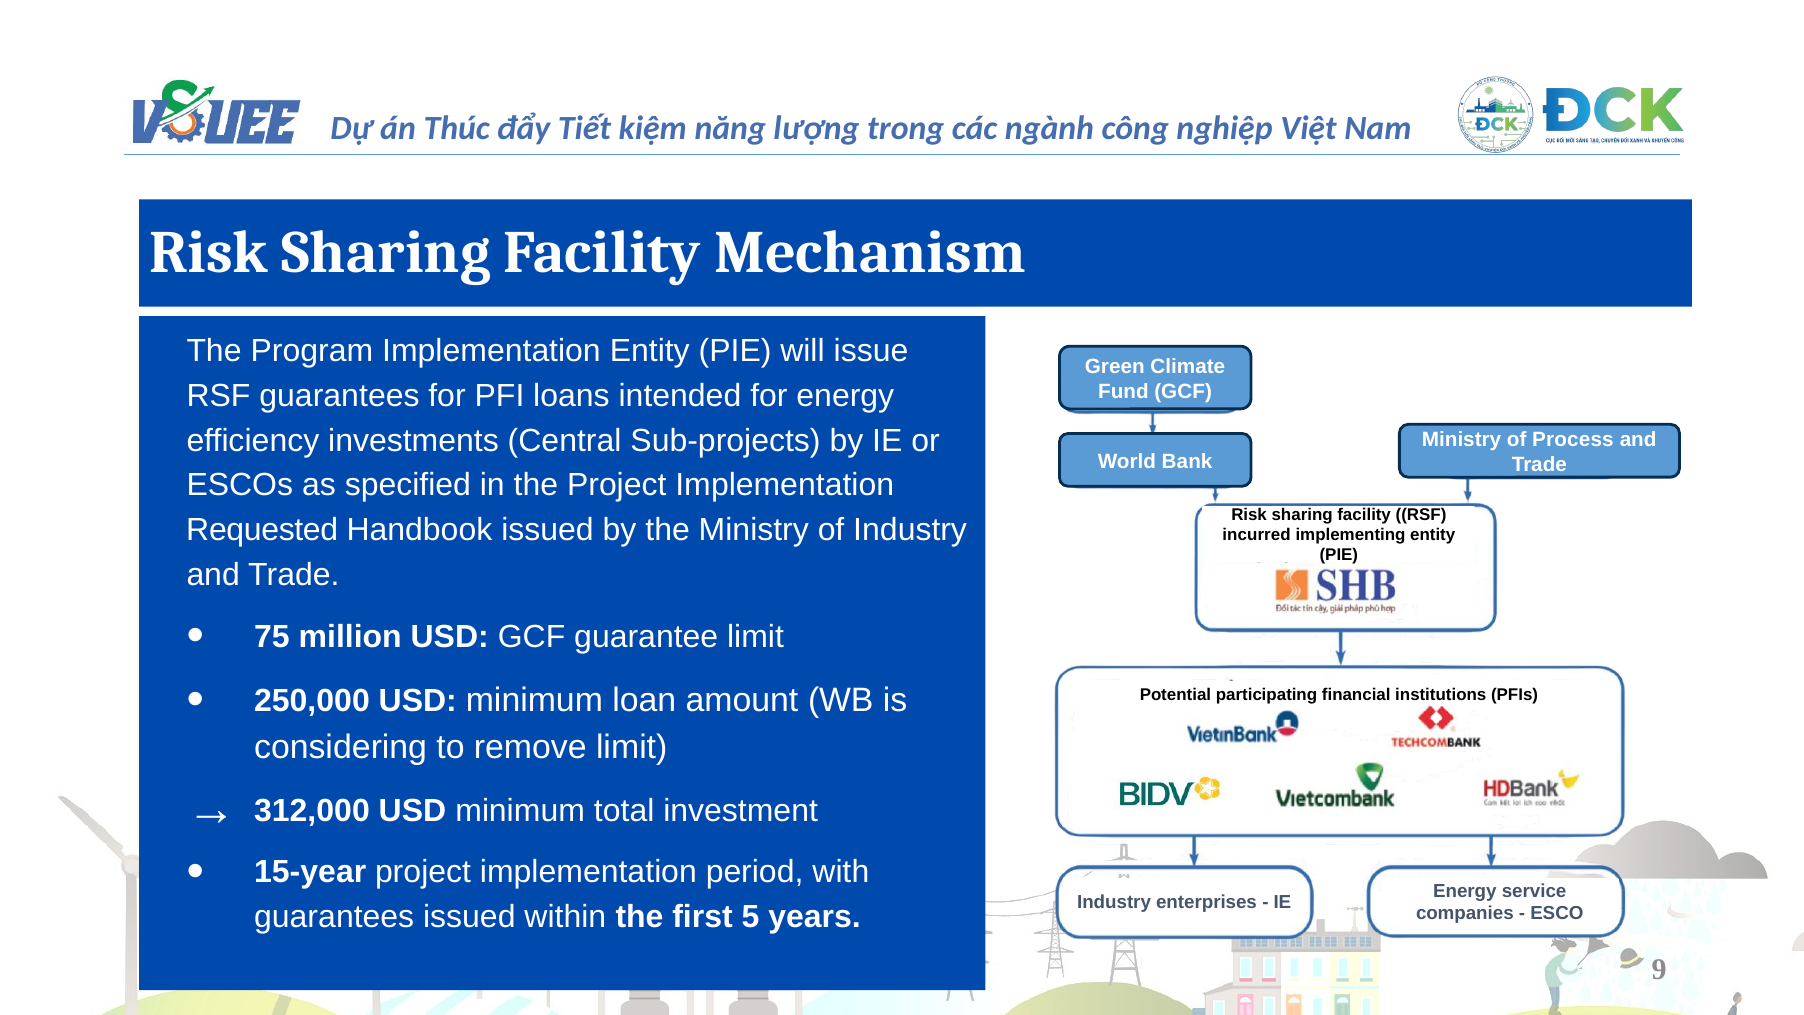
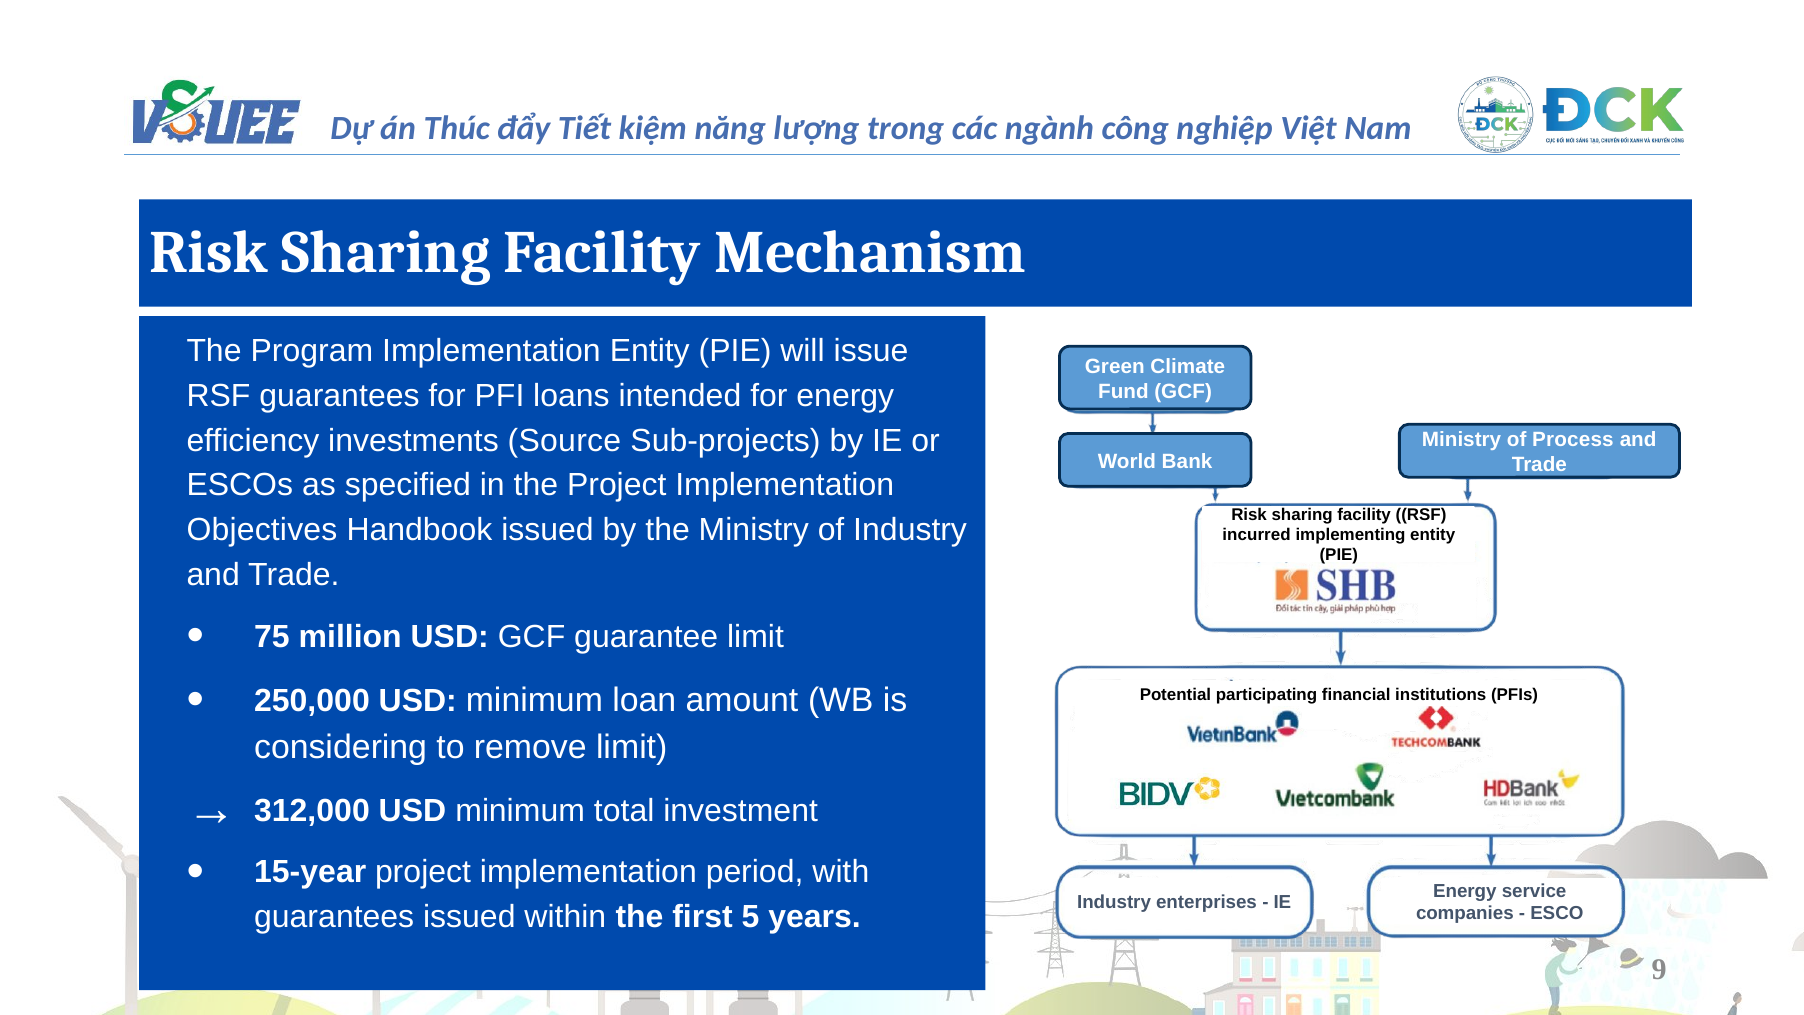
Central: Central -> Source (564, 440)
Requested: Requested -> Objectives (262, 530)
